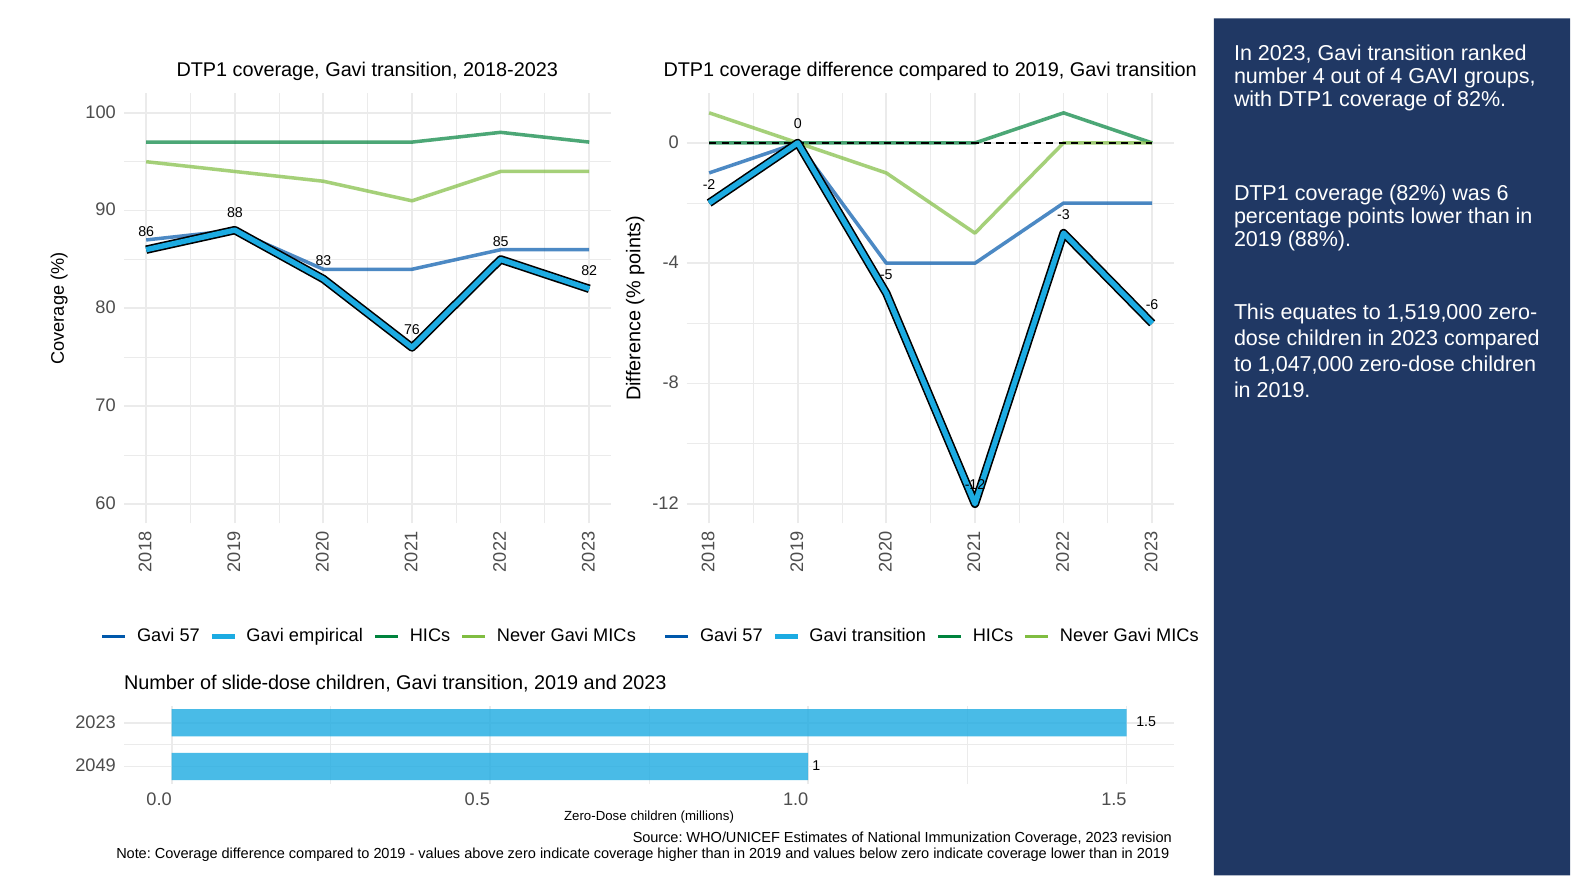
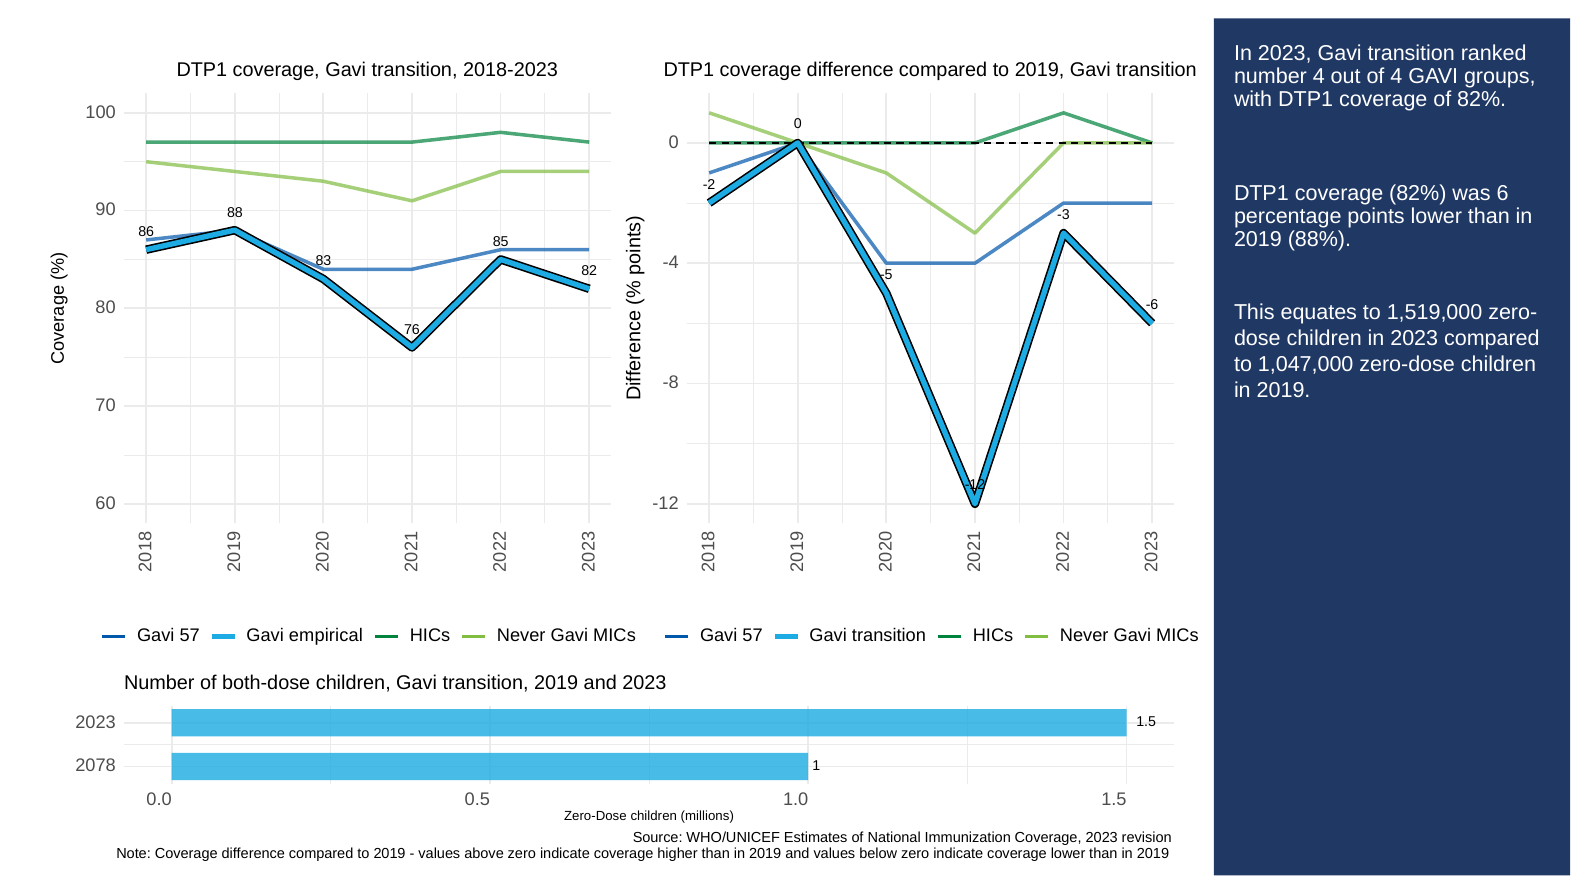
slide-dose: slide-dose -> both-dose (266, 683)
2049: 2049 -> 2078 (96, 766)
